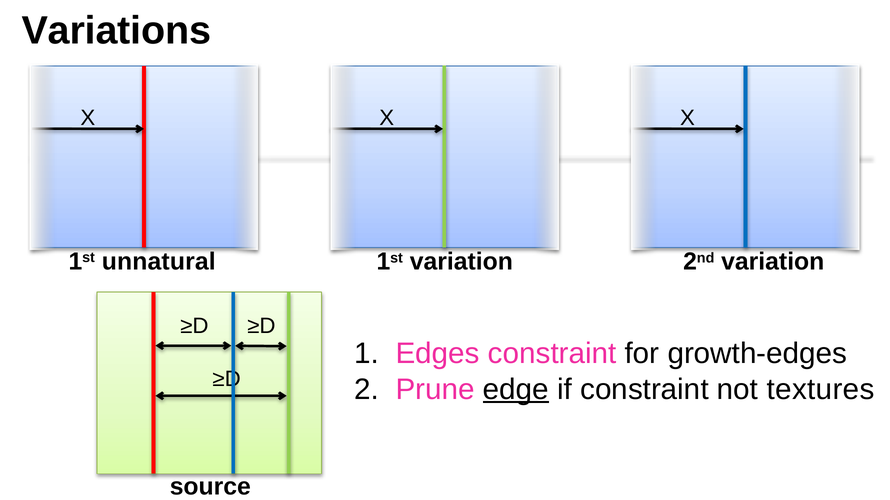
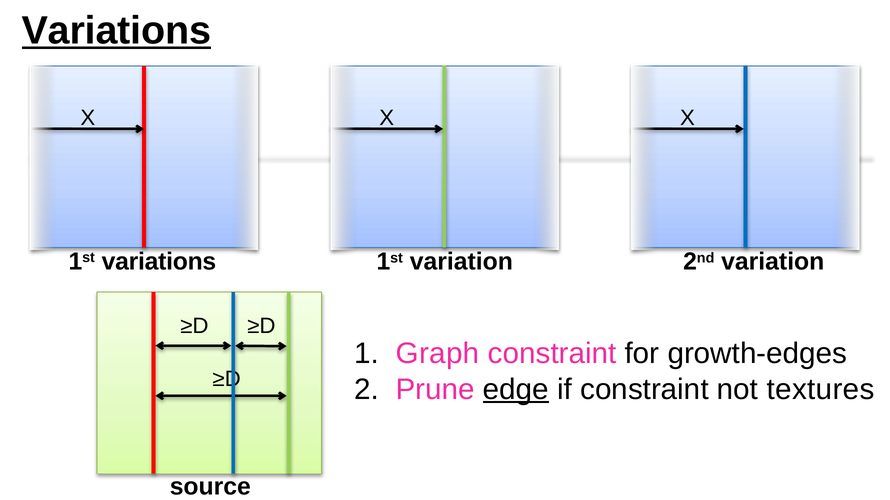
Variations underline: none -> present (116, 31)
1st unnatural: unnatural -> variations (159, 262)
Edges: Edges -> Graph (438, 354)
